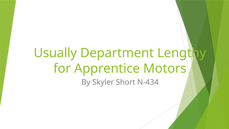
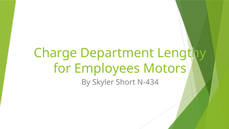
Usually: Usually -> Charge (55, 53)
Apprentice: Apprentice -> Employees (107, 68)
